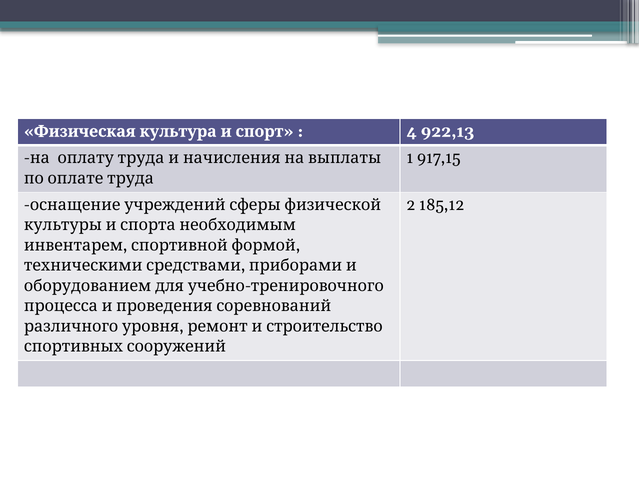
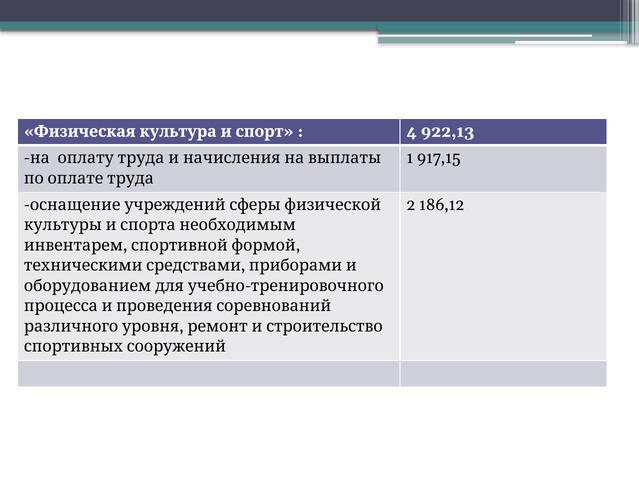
185,12: 185,12 -> 186,12 (442, 205)
